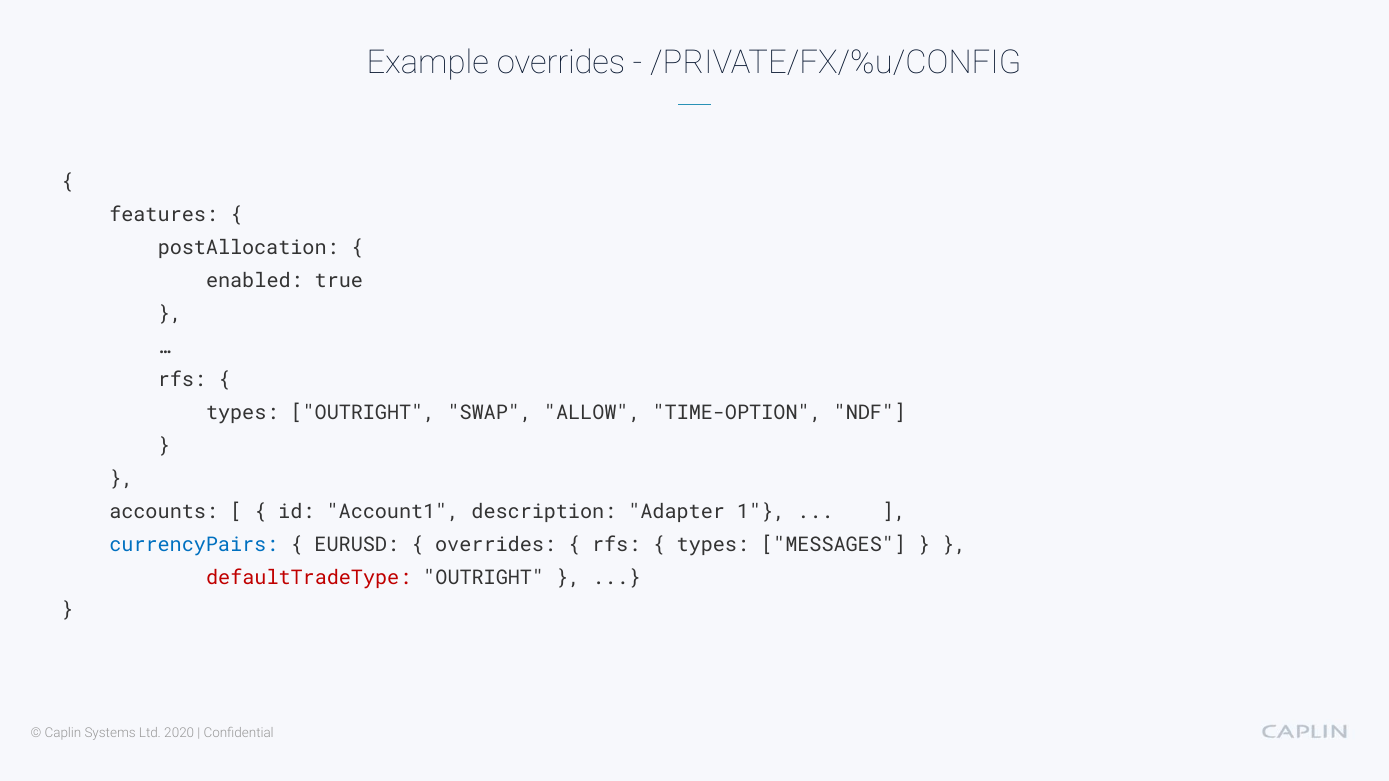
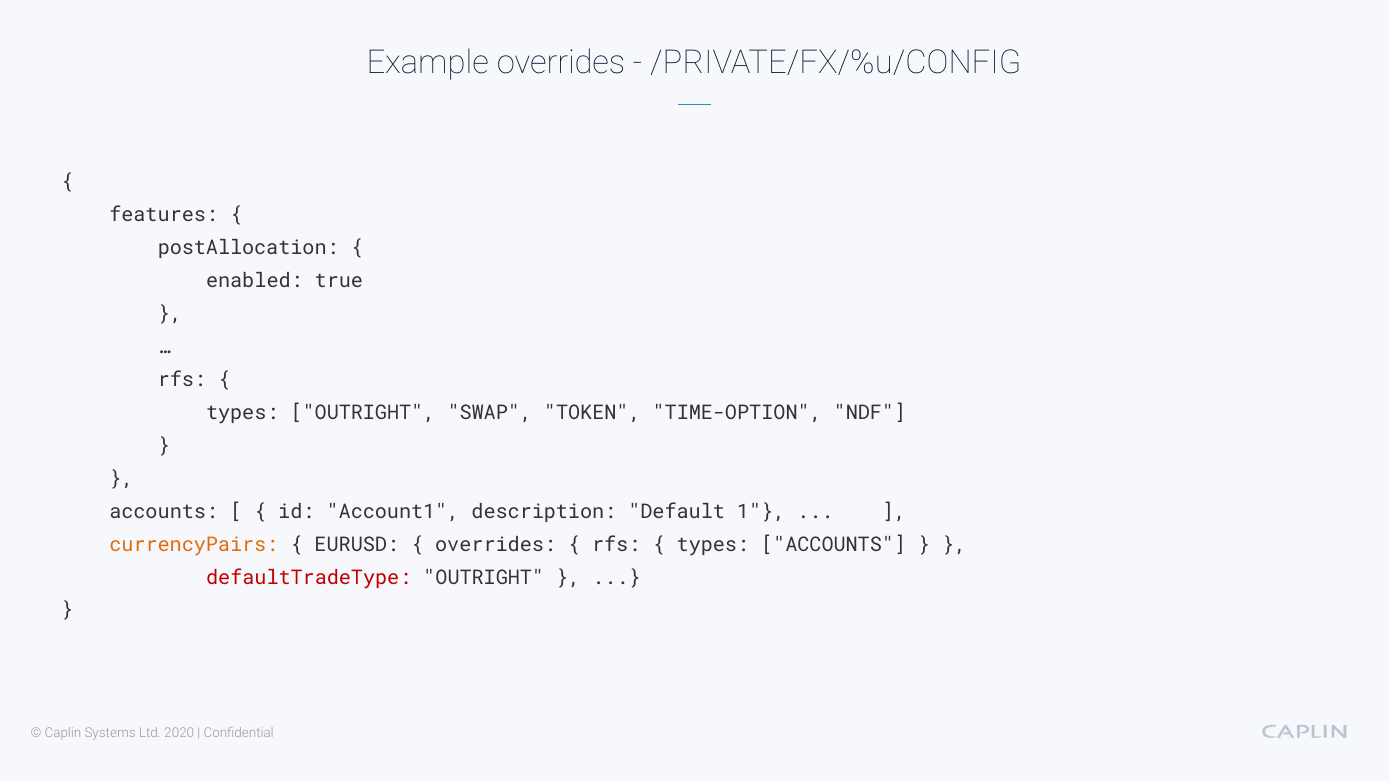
ALLOW: ALLOW -> TOKEN (592, 413)
Adapter: Adapter -> Default (677, 512)
currencyPairs colour: blue -> orange (194, 545)
types MESSAGES: MESSAGES -> ACCOUNTS (834, 545)
